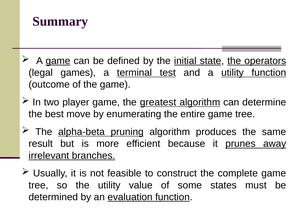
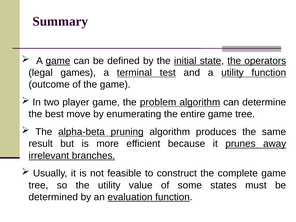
greatest: greatest -> problem (158, 102)
